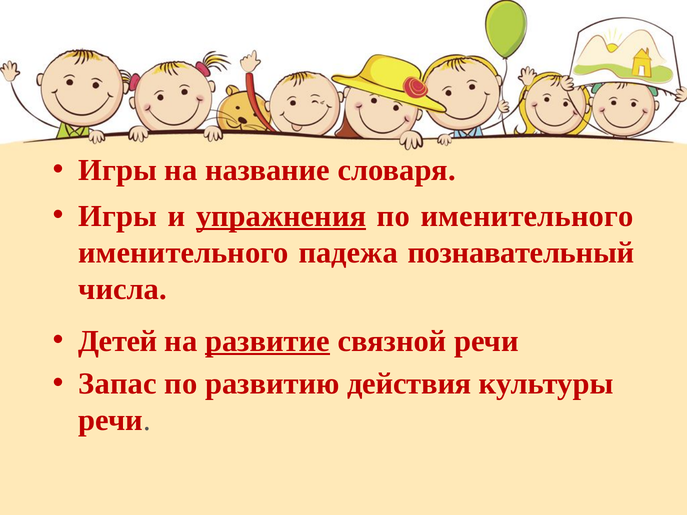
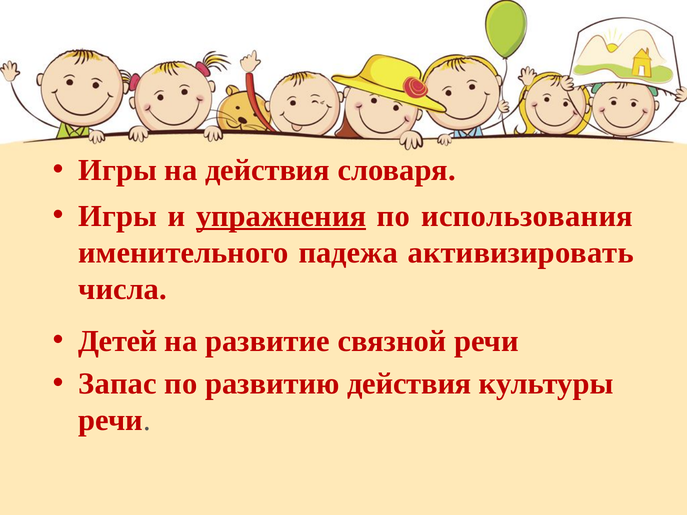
на название: название -> действия (267, 170)
по именительного: именительного -> использования (527, 216)
познавательный: познавательный -> активизировать (521, 253)
развитие underline: present -> none (267, 341)
